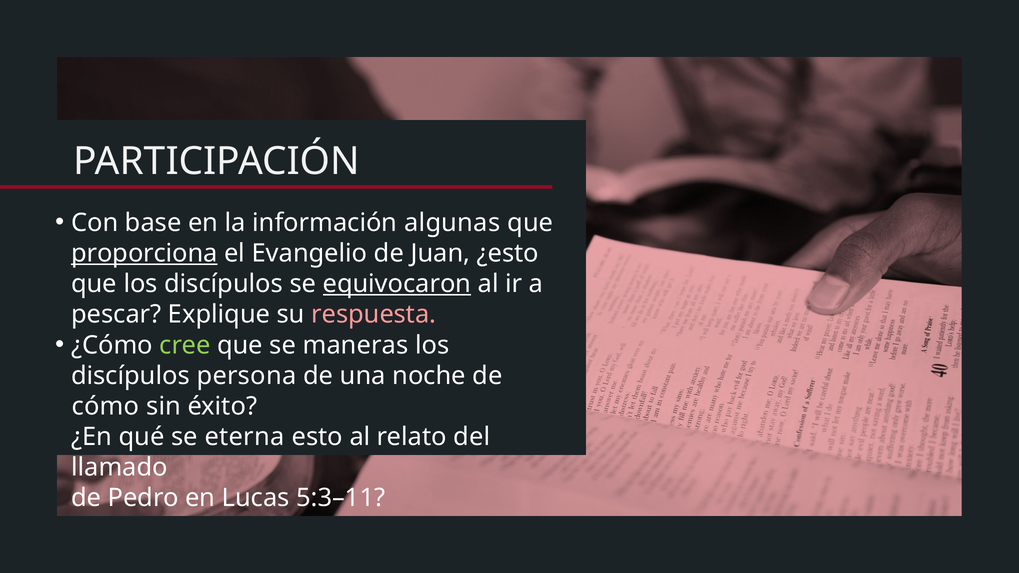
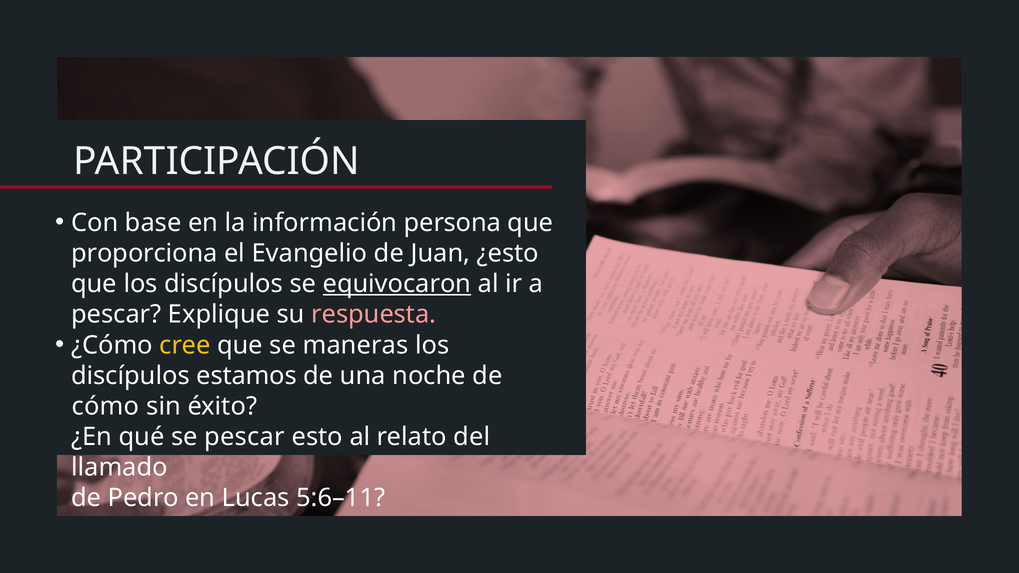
algunas: algunas -> persona (452, 223)
proporciona underline: present -> none (144, 254)
cree colour: light green -> yellow (185, 345)
persona: persona -> estamos (247, 376)
se eterna: eterna -> pescar (245, 437)
5:3–11: 5:3–11 -> 5:6–11 (341, 498)
